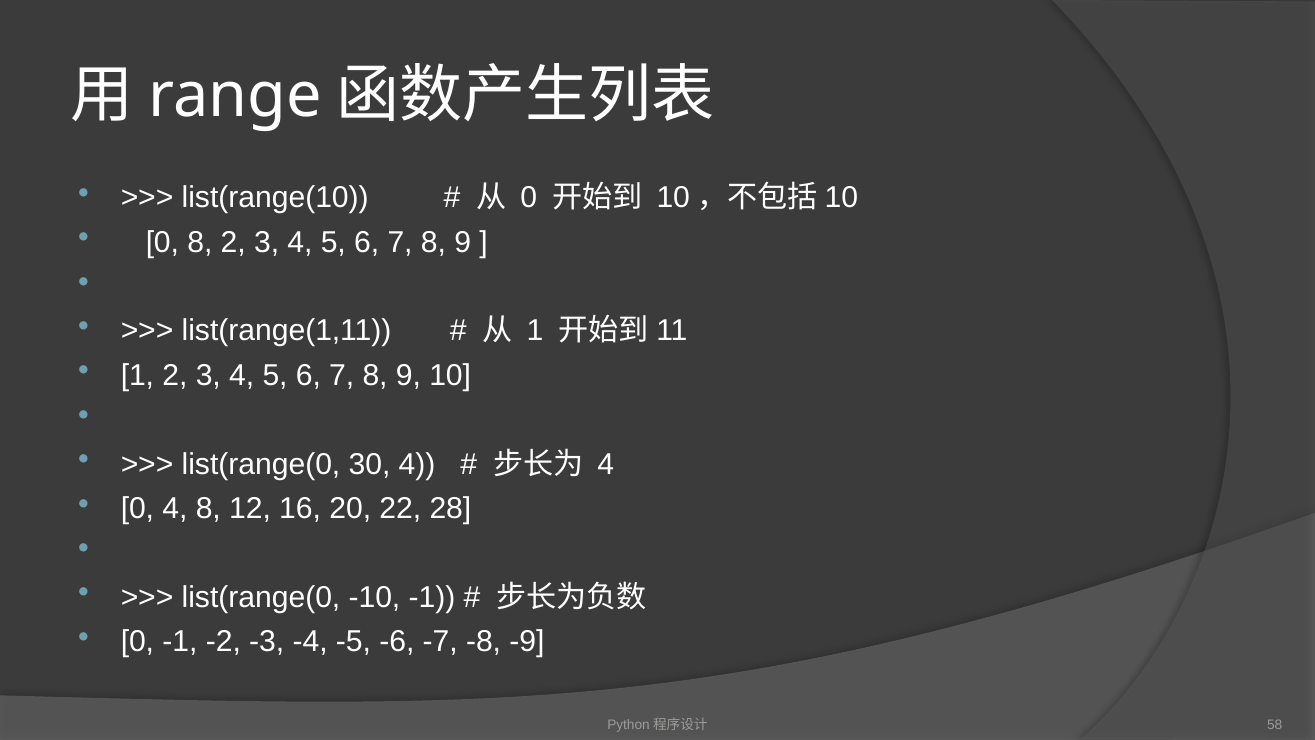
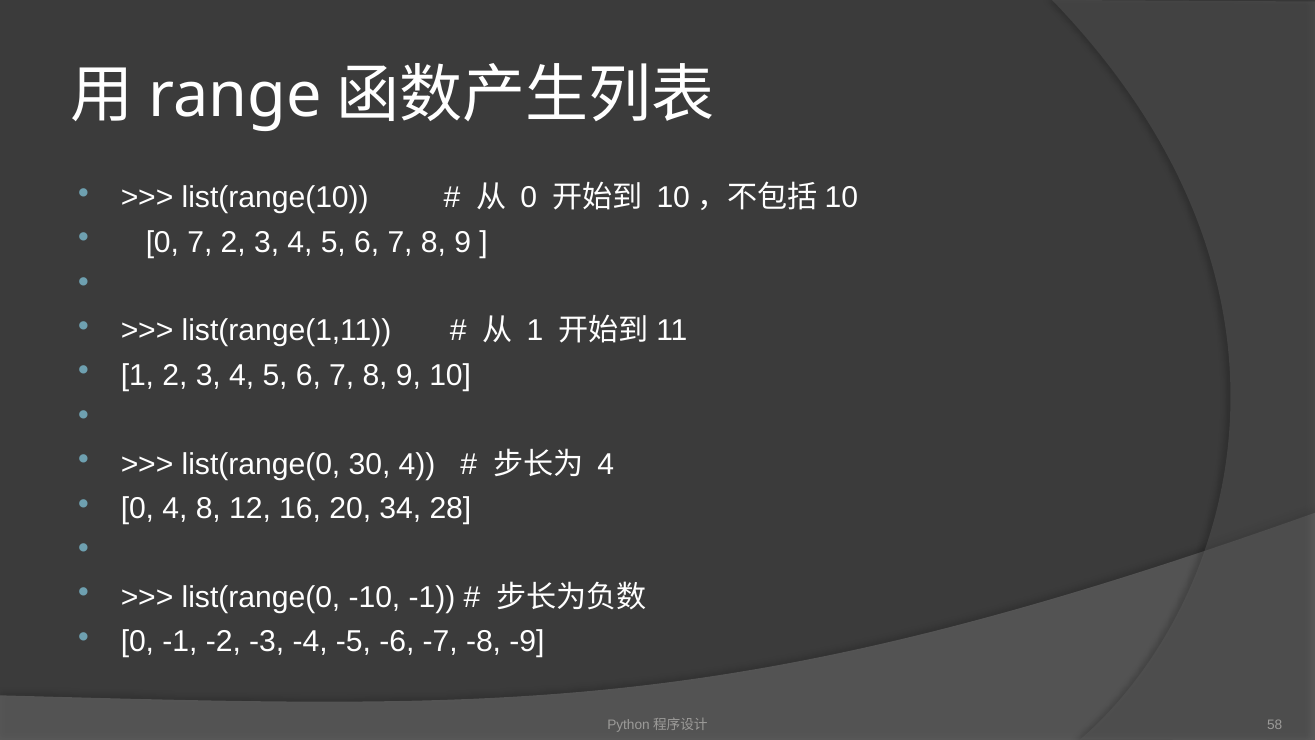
0 8: 8 -> 7 (200, 242)
22: 22 -> 34 (400, 508)
